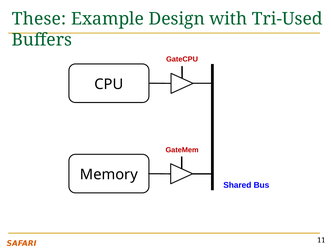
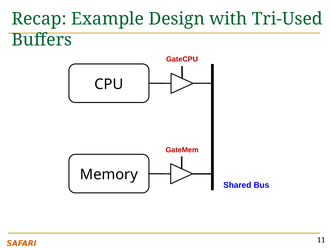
These: These -> Recap (39, 19)
